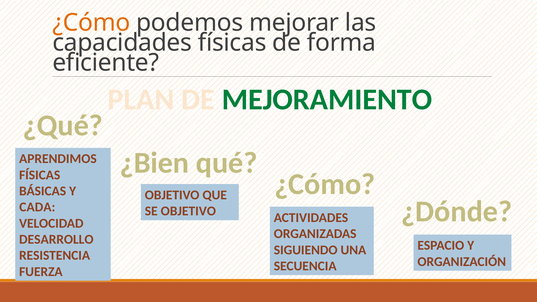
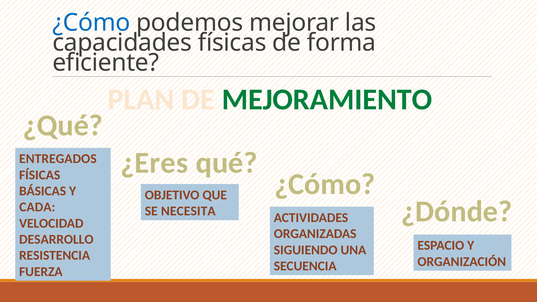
¿Cómo colour: orange -> blue (91, 23)
¿Bien: ¿Bien -> ¿Eres (154, 163)
APRENDIMOS: APRENDIMOS -> ENTREGADOS (58, 159)
SE OBJETIVO: OBJETIVO -> NECESITA (188, 211)
